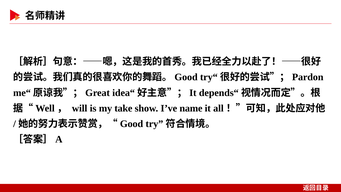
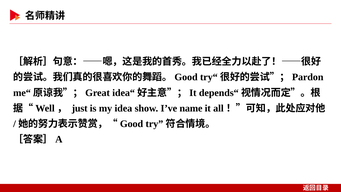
will: will -> just (80, 108)
take: take -> idea (123, 108)
